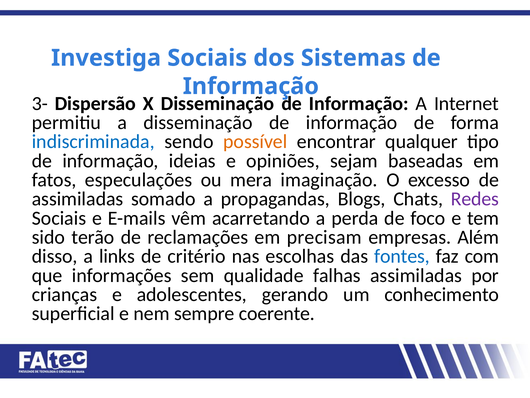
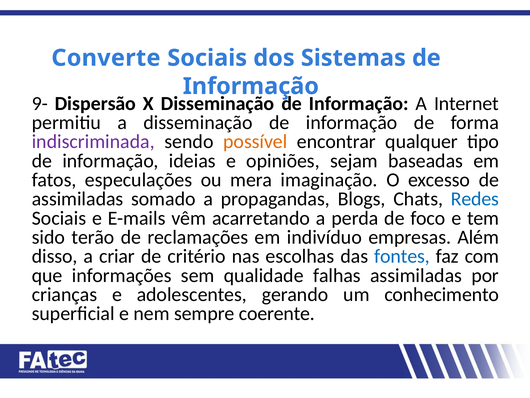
Investiga: Investiga -> Converte (106, 58)
3-: 3- -> 9- (40, 103)
indiscriminada colour: blue -> purple (93, 142)
Redes colour: purple -> blue (475, 199)
precisam: precisam -> indivíduo (324, 237)
links: links -> criar (117, 256)
